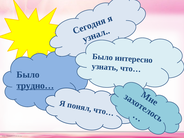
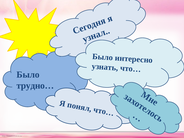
трудно… underline: present -> none (35, 86)
